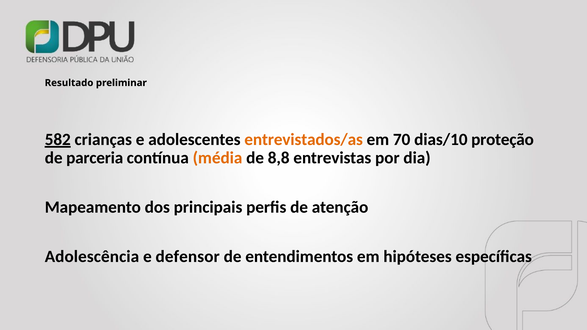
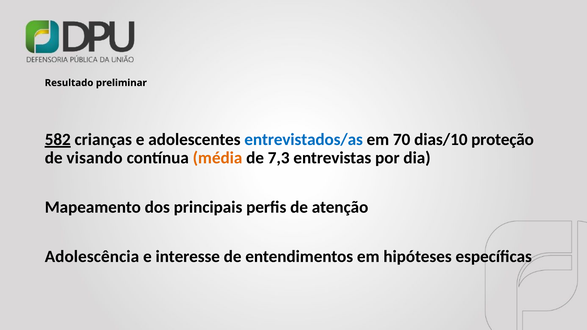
entrevistados/as colour: orange -> blue (304, 140)
parceria: parceria -> visando (95, 158)
8,8: 8,8 -> 7,3 (279, 158)
defensor: defensor -> interesse (188, 257)
